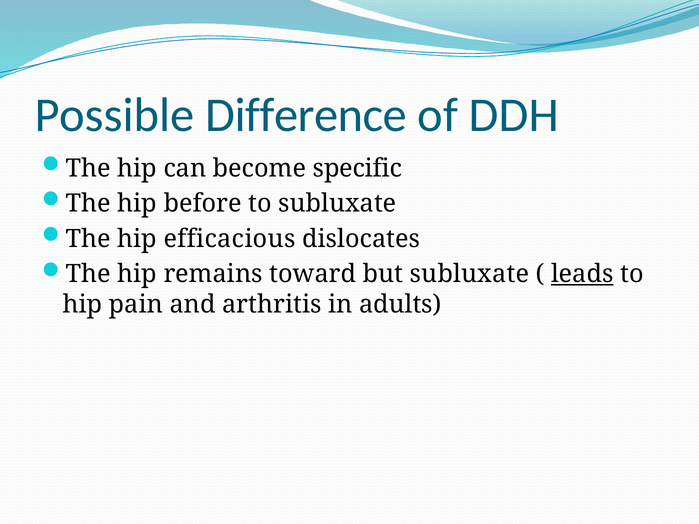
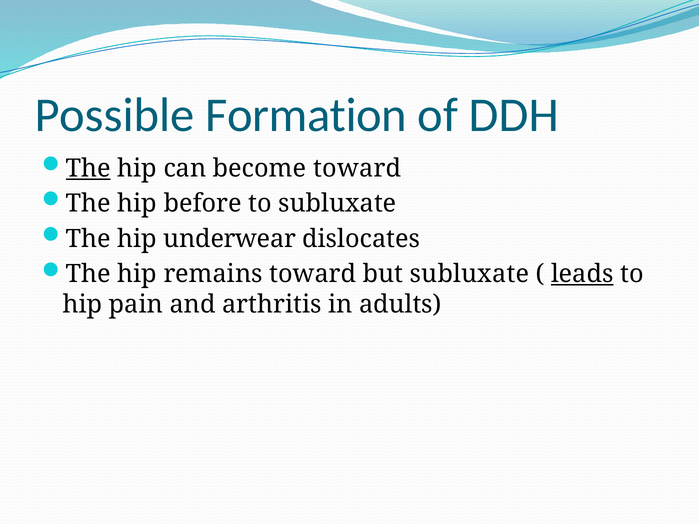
Difference: Difference -> Formation (306, 115)
The underline: none -> present (88, 168)
become specific: specific -> toward (357, 168)
efficacious: efficacious -> underwear (230, 239)
